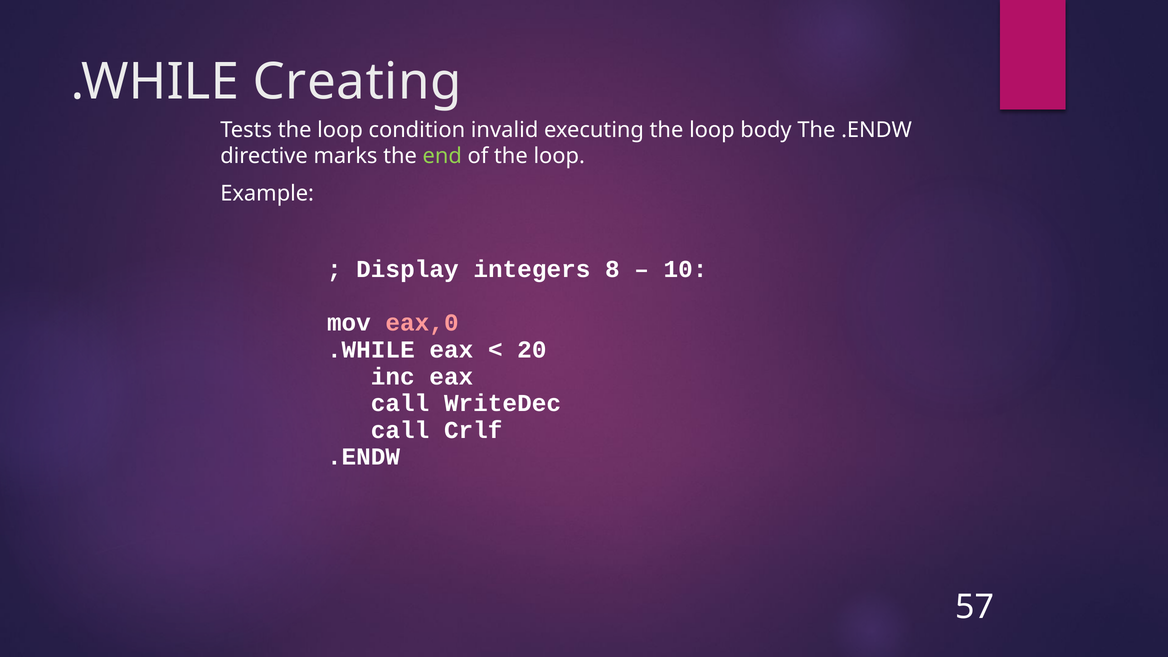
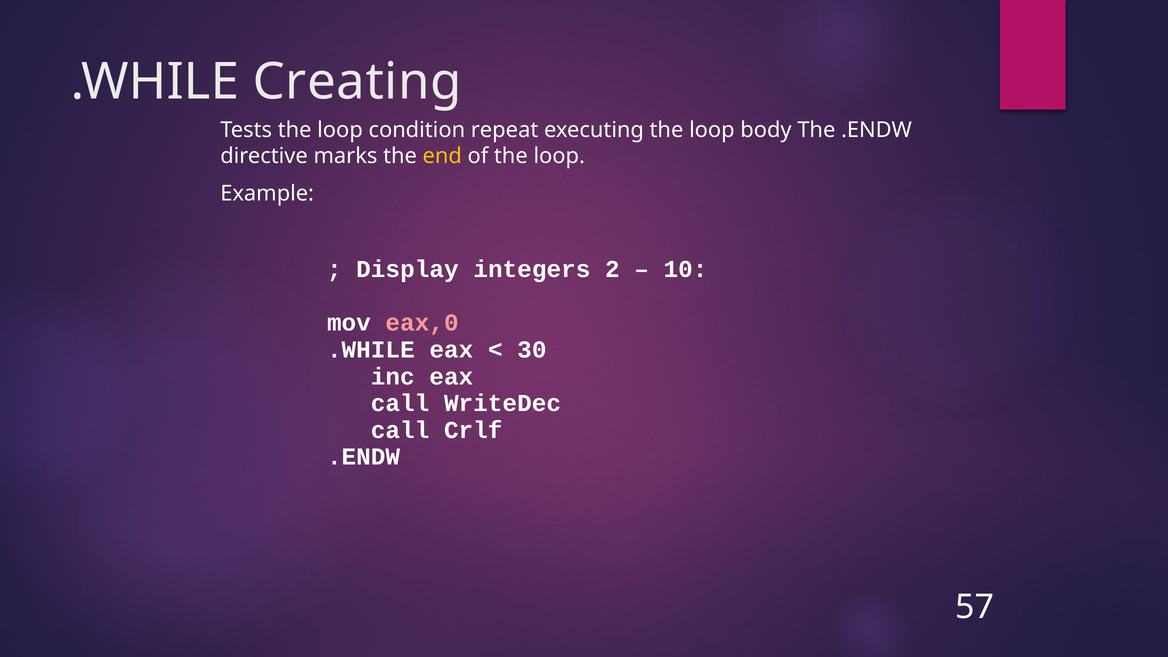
invalid: invalid -> repeat (505, 130)
end colour: light green -> yellow (442, 156)
8: 8 -> 2 (612, 269)
20: 20 -> 30 (532, 350)
